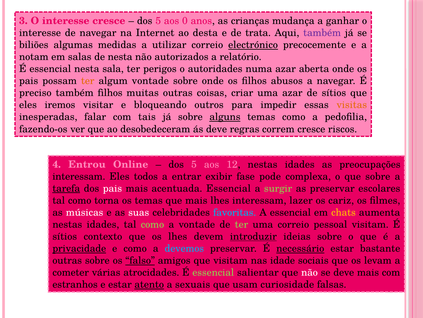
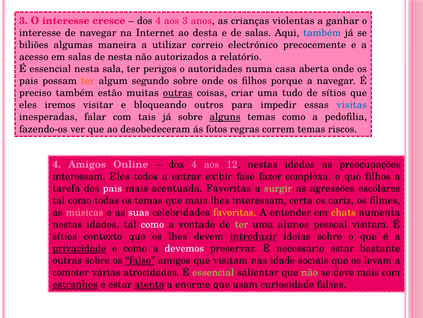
5: 5 -> 4 (158, 21)
aos 0: 0 -> 3 (185, 21)
mudança: mudança -> violentas (293, 21)
de trata: trata -> salas (258, 33)
também colour: purple -> blue (322, 33)
medidas: medidas -> maneira (117, 45)
electrónico underline: present -> none (253, 45)
notam: notam -> acesso (34, 57)
numa azar: azar -> casa (286, 69)
algum vontade: vontade -> segundo (150, 81)
abusos: abusos -> porque (287, 81)
também filhos: filhos -> estão (110, 93)
outras underline: none -> present (178, 93)
uma azar: azar -> tudo (292, 93)
visitas colour: orange -> blue (352, 105)
ás deve: deve -> fotos (217, 129)
correm cresce: cresce -> temas (311, 129)
4 Entrou: Entrou -> Amigos (87, 164)
5: 5 -> 4 (194, 164)
pode: pode -> fazer (270, 176)
que sobre: sobre -> filhos (378, 176)
tarefa underline: present -> none (66, 188)
acentuada Essencial: Essencial -> Favoritas (229, 188)
as preservar: preservar -> agressões (332, 188)
torna: torna -> todas (107, 200)
lazer: lazer -> certa (301, 200)
músicas colour: white -> pink (85, 212)
favoritas colour: light blue -> yellow (235, 212)
A essencial: essencial -> entender (290, 212)
como colour: light green -> white (152, 224)
uma correio: correio -> alunos (293, 224)
devemos colour: light blue -> white (184, 248)
necessário underline: present -> none (300, 248)
não colour: white -> light green (309, 272)
estranhos underline: none -> present (75, 284)
sexuais: sexuais -> enorme (193, 284)
